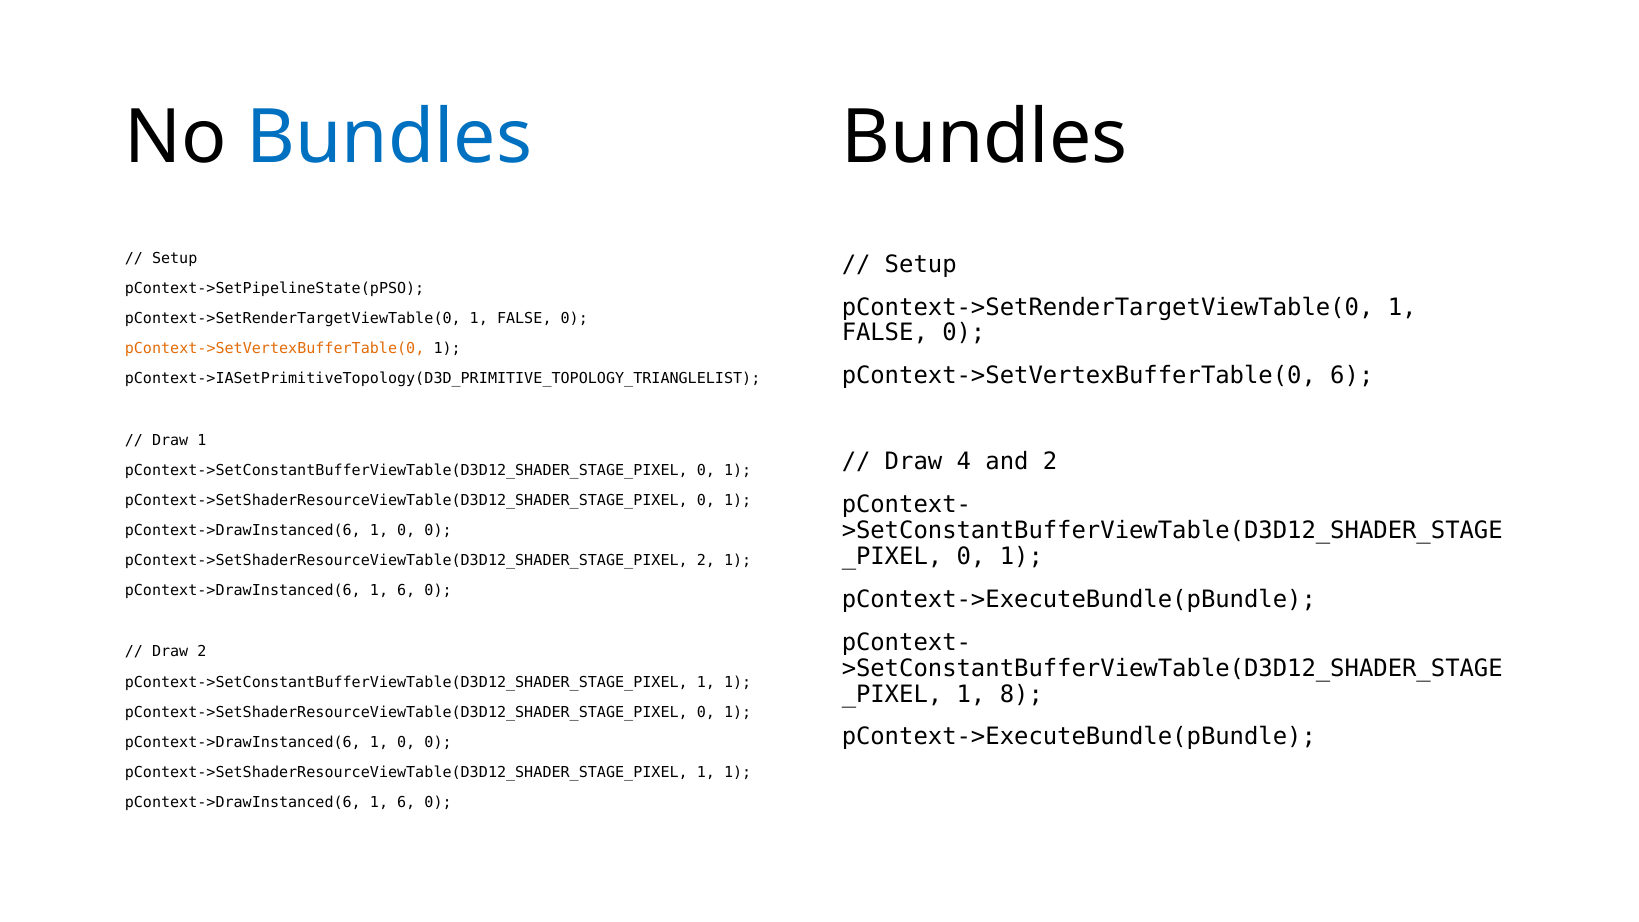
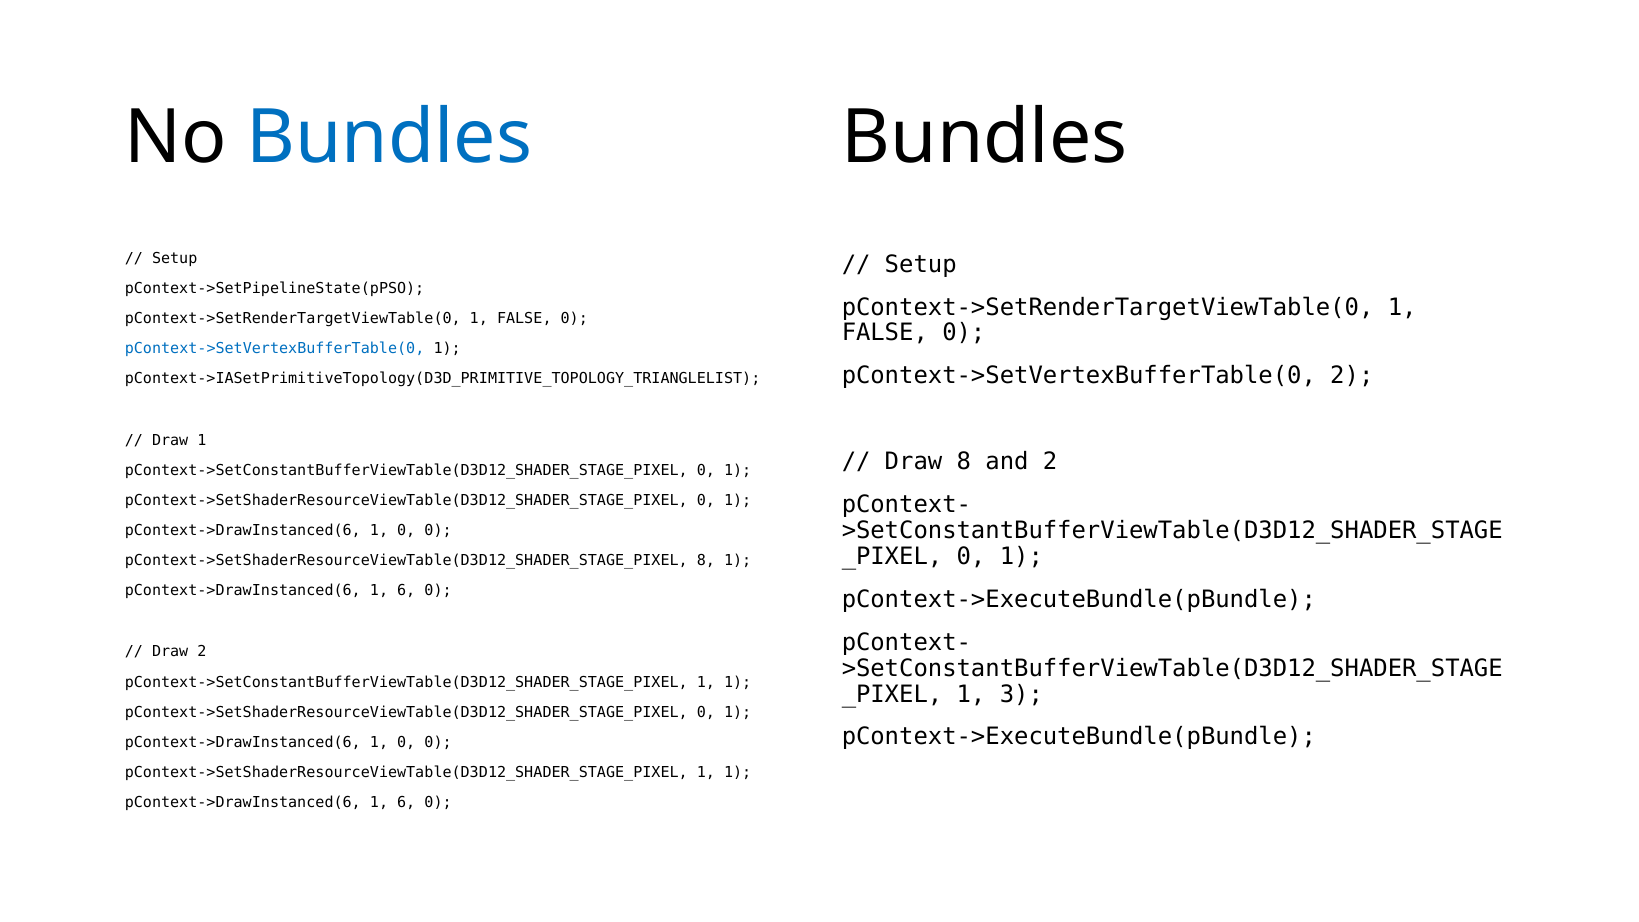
pContext->SetVertexBufferTable(0 colour: orange -> blue (275, 348)
pContext->SetVertexBufferTable(0 6: 6 -> 2 (1352, 376)
Draw 4: 4 -> 8 (964, 462)
pContext->SetShaderResourceViewTable(D3D12_SHADER_STAGE_PIXEL 2: 2 -> 8 (706, 560)
8: 8 -> 3 (1021, 694)
